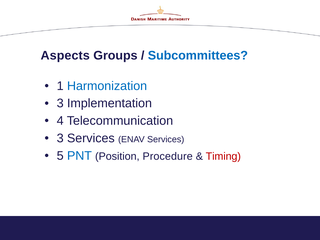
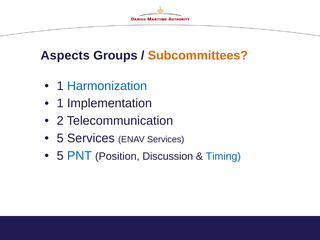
Subcommittees colour: blue -> orange (198, 56)
3: 3 -> 1 (60, 103)
4: 4 -> 2 (60, 121)
3: 3 -> 5 (60, 138)
Procedure: Procedure -> Discussion (168, 156)
Timing colour: red -> blue (223, 156)
